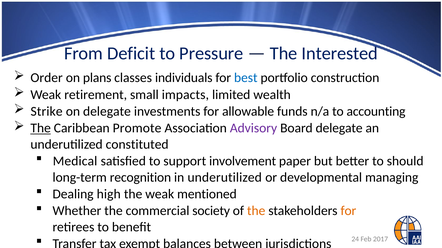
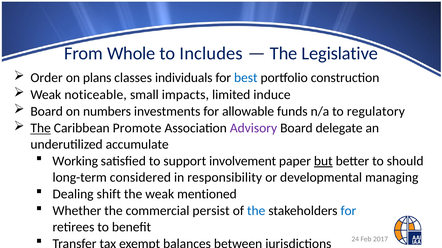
Deficit: Deficit -> Whole (131, 54)
Pressure: Pressure -> Includes (211, 54)
Interested: Interested -> Legislative (340, 54)
retirement: retirement -> noticeable (96, 95)
wealth: wealth -> induce (272, 95)
Strike: Strike -> Board (47, 112)
on delegate: delegate -> numbers (107, 112)
accounting: accounting -> regulatory (376, 112)
constituted: constituted -> accumulate (137, 145)
Medical: Medical -> Working (75, 162)
but underline: none -> present (323, 162)
recognition: recognition -> considered (140, 178)
in underutilized: underutilized -> responsibility (225, 178)
high: high -> shift (109, 195)
society: society -> persist (211, 211)
the colour: orange -> blue (256, 211)
for colour: orange -> blue (348, 211)
